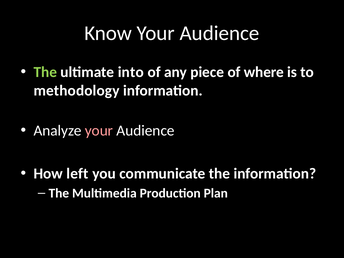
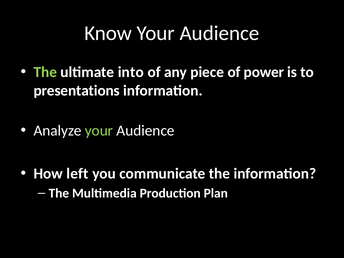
where: where -> power (264, 72)
methodology: methodology -> presentations (77, 91)
your colour: pink -> light green (99, 131)
